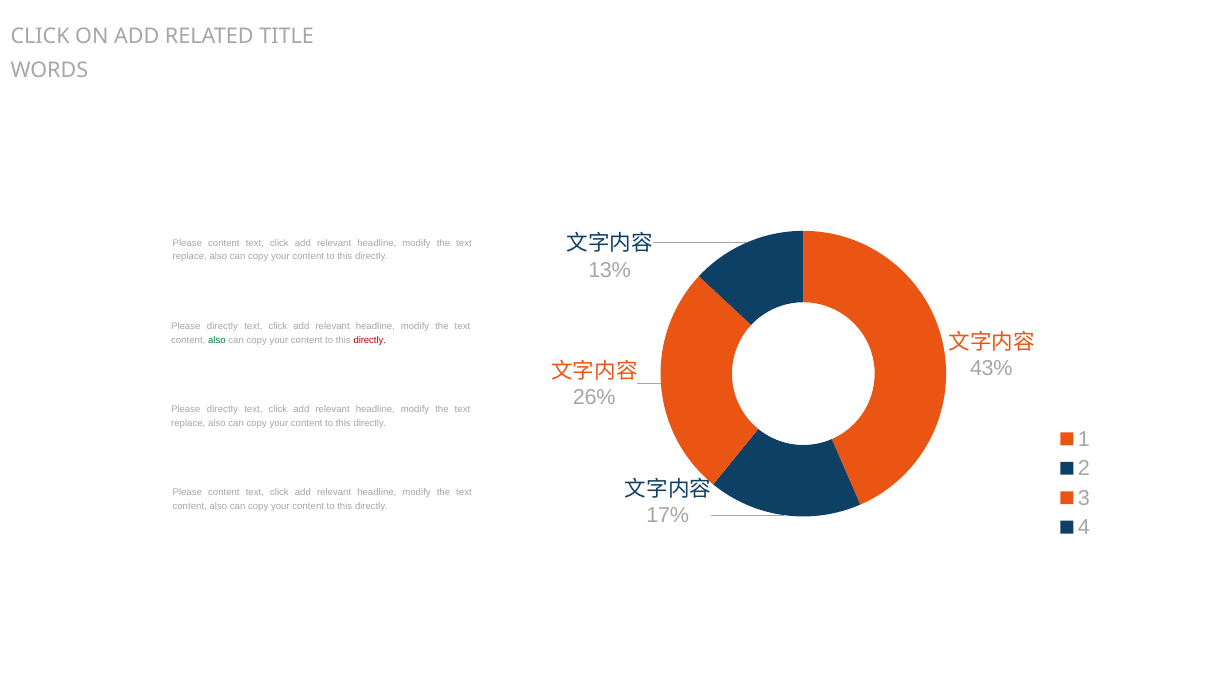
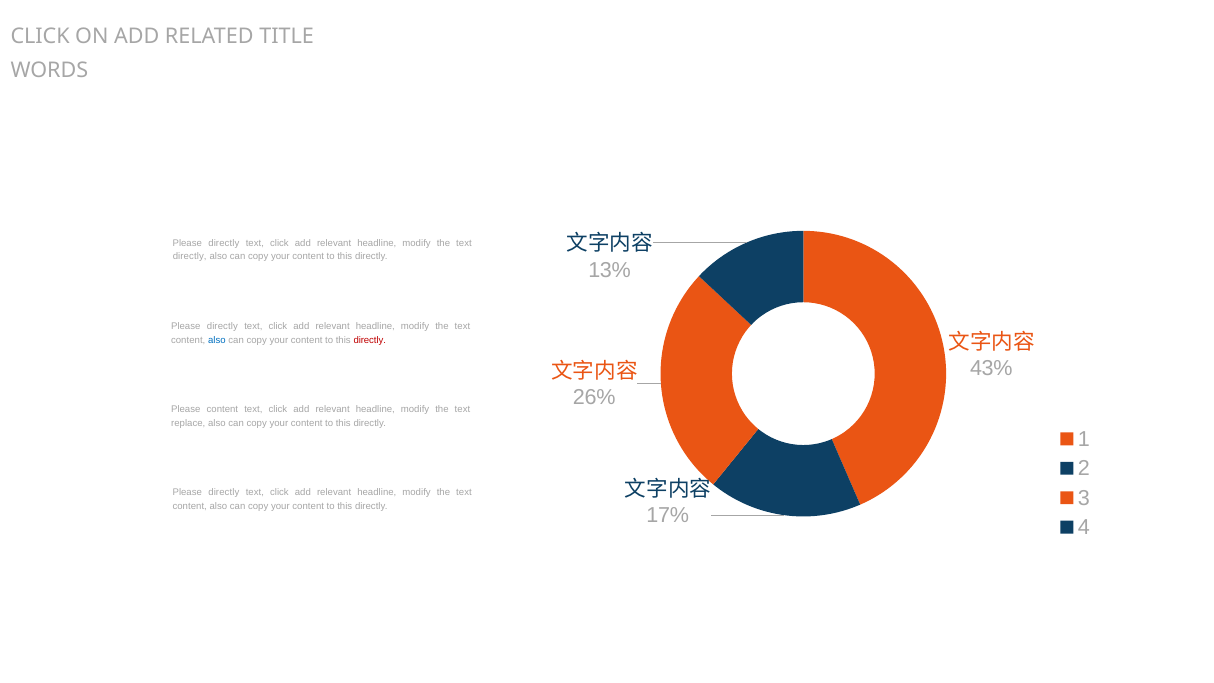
content: content -> directly (224, 243)
replace: replace -> directly (190, 257)
also colour: green -> blue (217, 340)
directly: directly -> content (222, 409)
content: content -> directly (224, 493)
